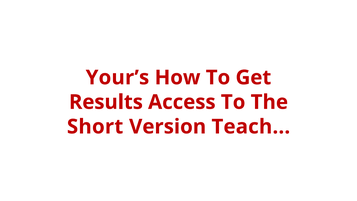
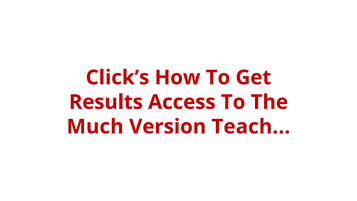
Your’s: Your’s -> Click’s (117, 77)
Short: Short -> Much (95, 127)
